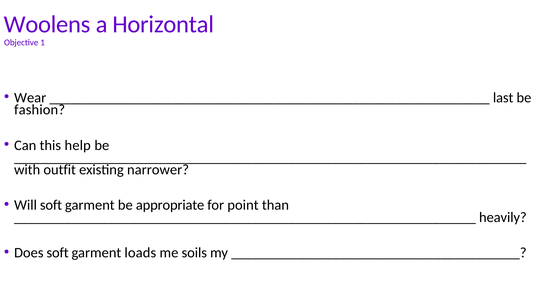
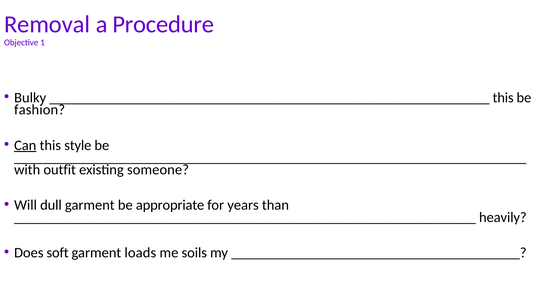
Woolens: Woolens -> Removal (47, 24)
Horizontal: Horizontal -> Procedure (163, 24)
Wear: Wear -> Bulky (30, 98)
last: last -> this (503, 98)
Can underline: none -> present (25, 145)
help: help -> style (78, 145)
narrower: narrower -> someone (158, 170)
Will soft: soft -> dull (51, 205)
point: point -> years (243, 205)
